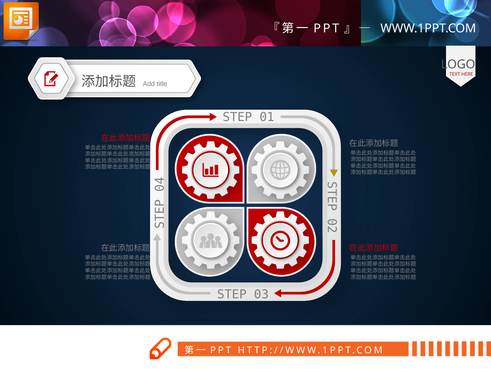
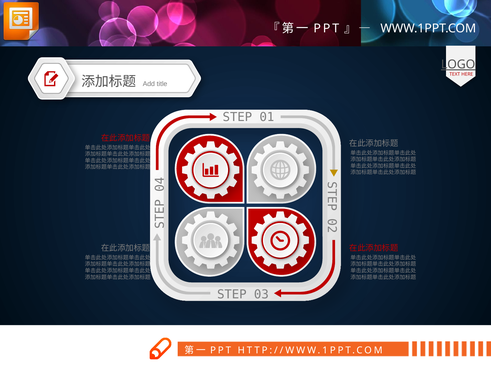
LOGO underline: none -> present (458, 64)
